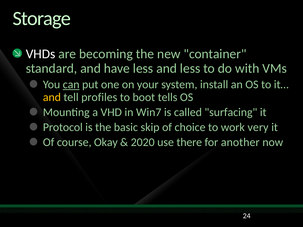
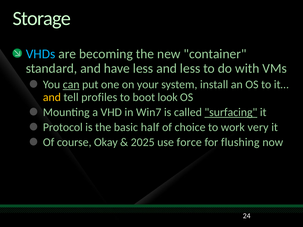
VHDs colour: white -> light blue (41, 54)
tells: tells -> look (168, 97)
surfacing underline: none -> present (231, 112)
skip: skip -> half (150, 127)
2020: 2020 -> 2025 (143, 142)
there: there -> force (189, 142)
another: another -> flushing (240, 142)
